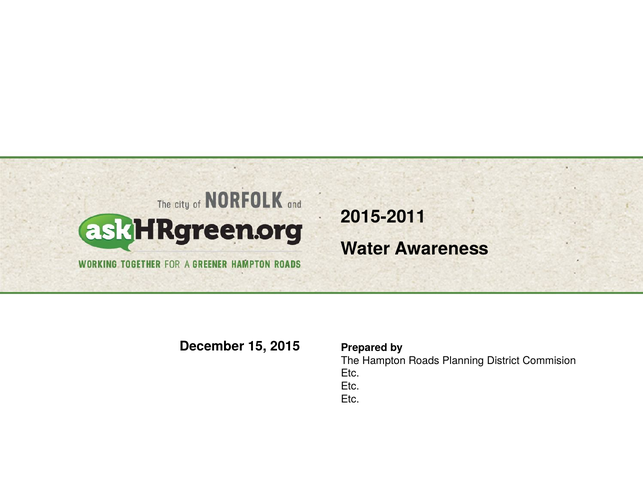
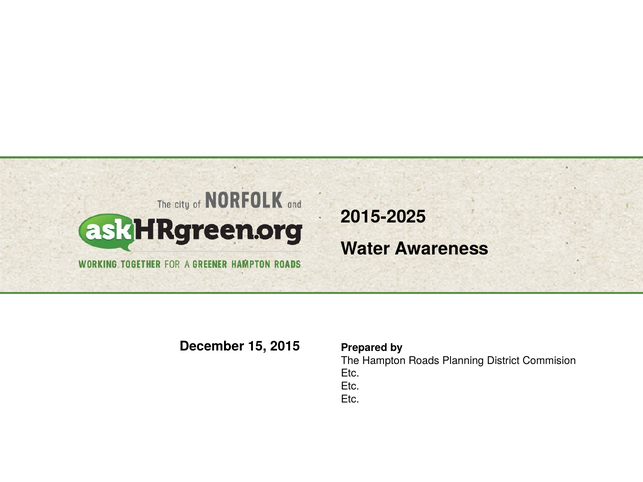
2015-2011: 2015-2011 -> 2015-2025 (384, 217)
